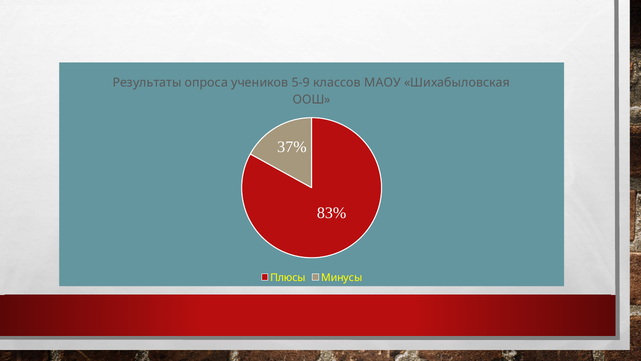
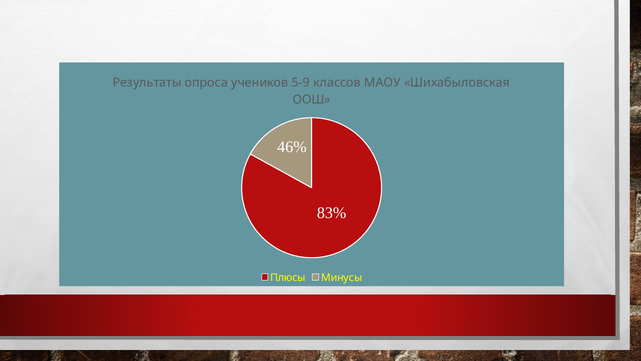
37%: 37% -> 46% (292, 147)
